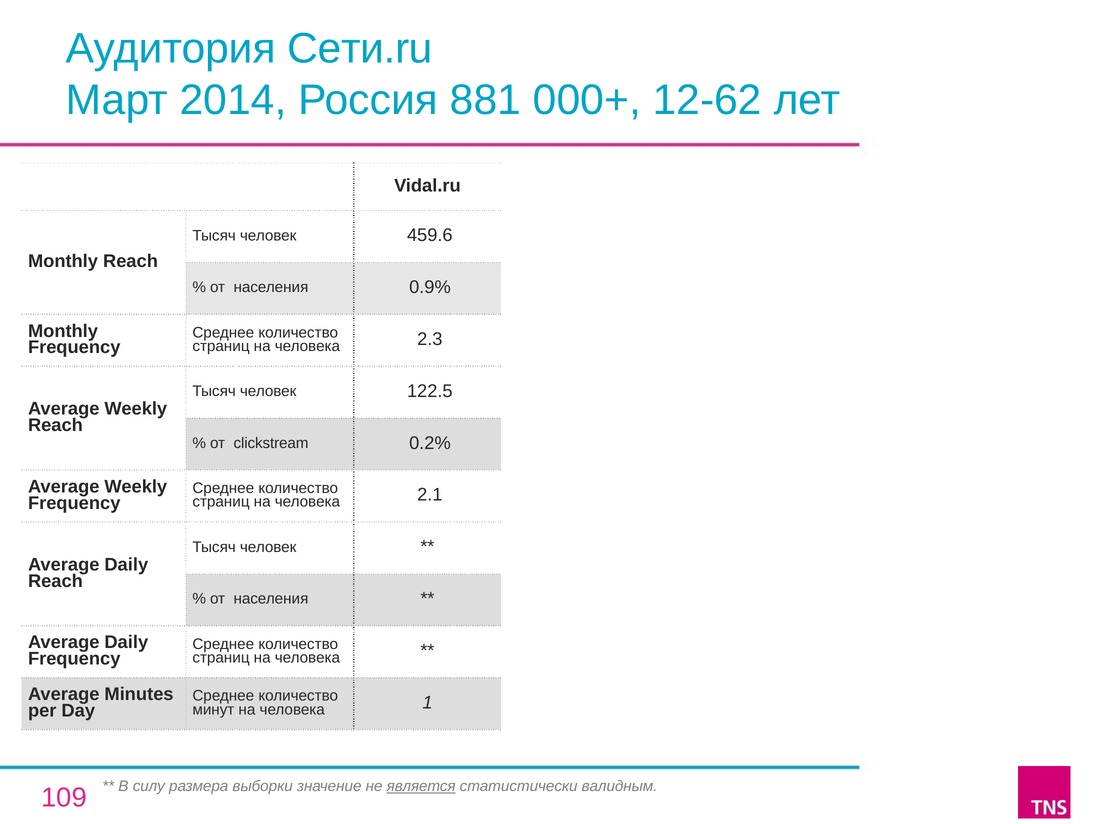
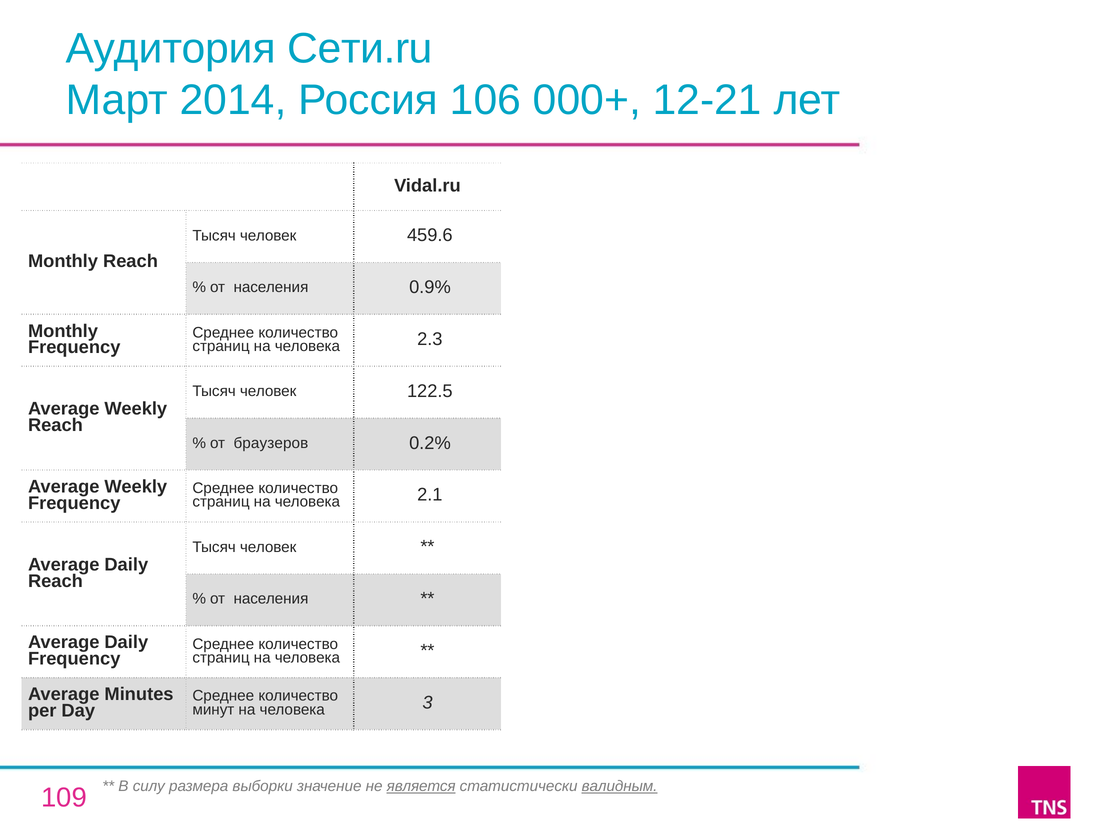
881: 881 -> 106 (486, 100)
12-62: 12-62 -> 12-21 (707, 100)
clickstream: clickstream -> браузеров (271, 443)
1: 1 -> 3 (428, 703)
валидным underline: none -> present (620, 786)
